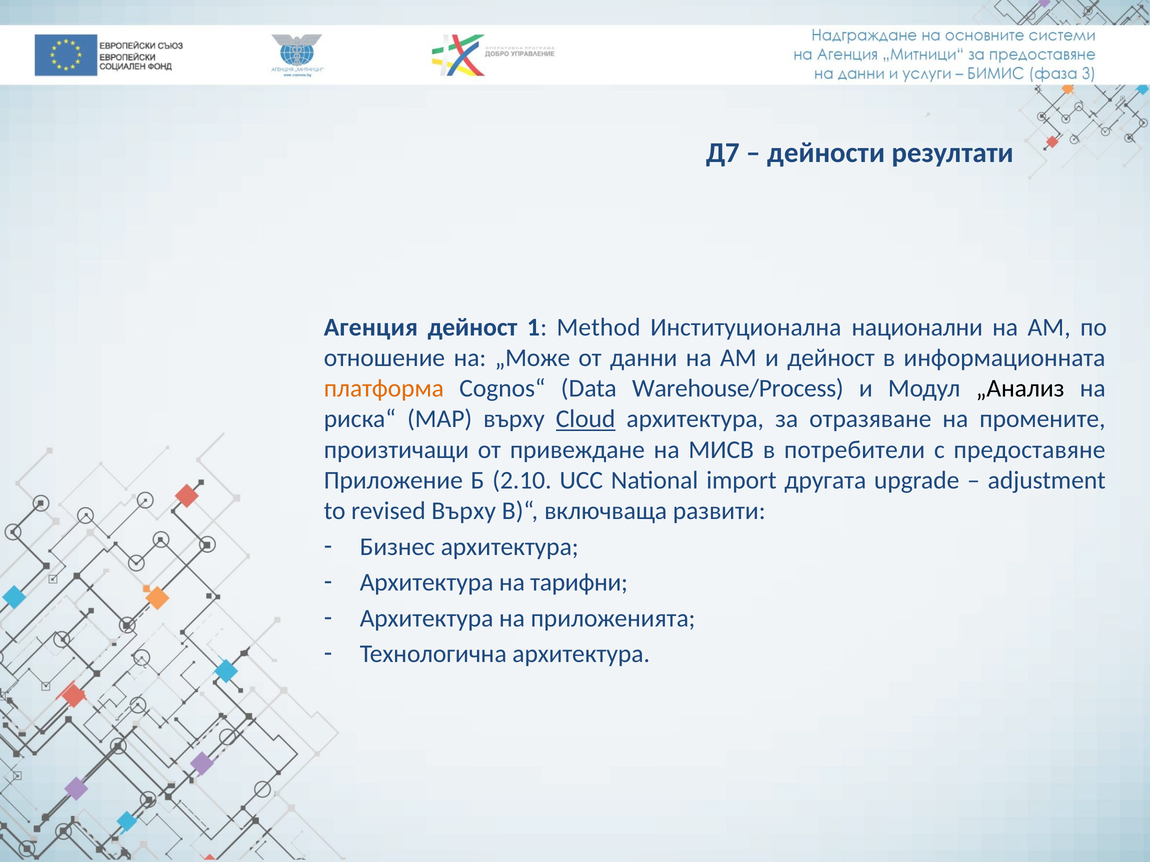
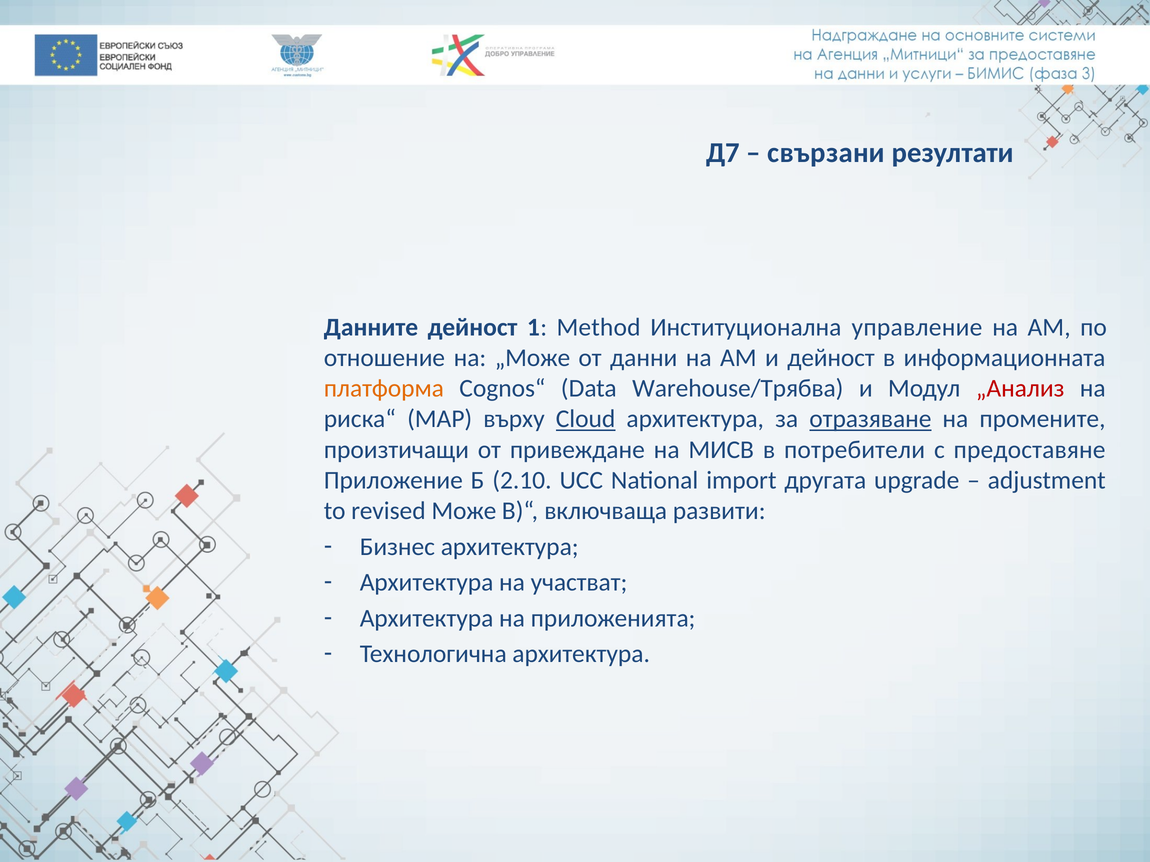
дейности: дейности -> свързани (826, 153)
Агенция: Агенция -> Данните (371, 327)
национални: национални -> управление (917, 327)
Warehouse/Process: Warehouse/Process -> Warehouse/Трябва (738, 389)
„Анализ colour: black -> red (1020, 389)
отразяване underline: none -> present (870, 419)
revised Върху: Върху -> Може (464, 511)
тарифни: тарифни -> участват (579, 583)
